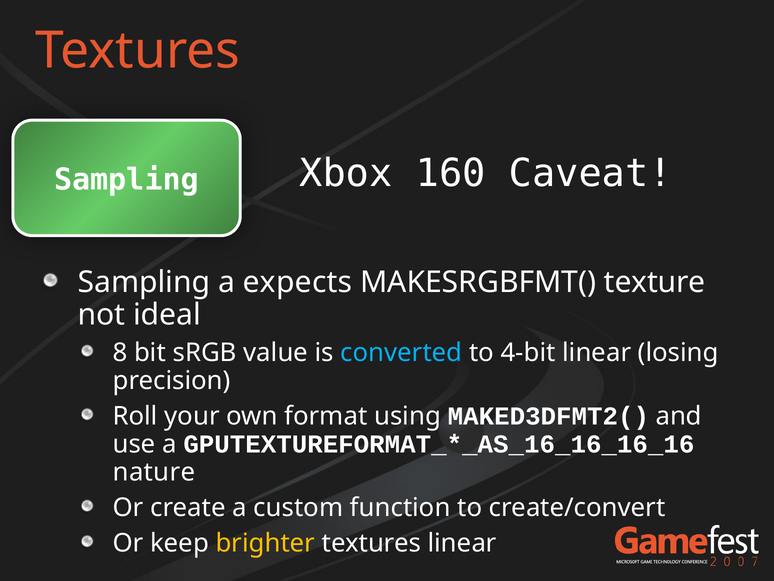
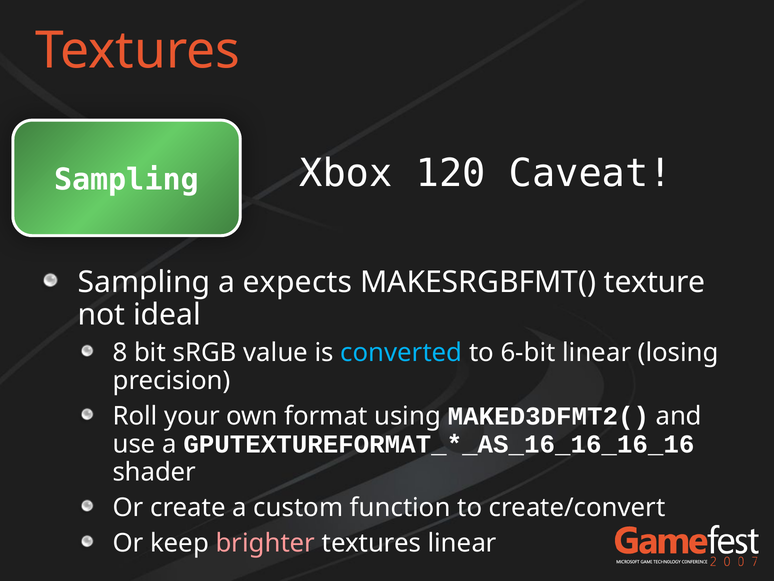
160: 160 -> 120 (451, 173)
4-bit: 4-bit -> 6-bit (528, 352)
nature: nature -> shader (154, 472)
brighter colour: yellow -> pink (265, 543)
